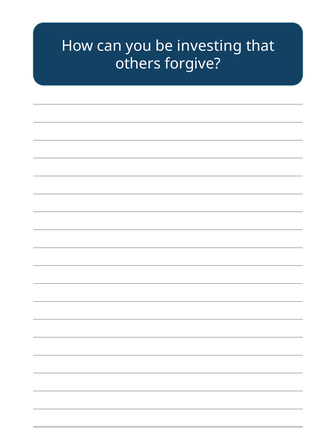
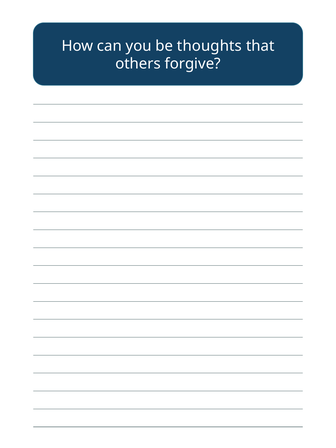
investing: investing -> thoughts (209, 46)
